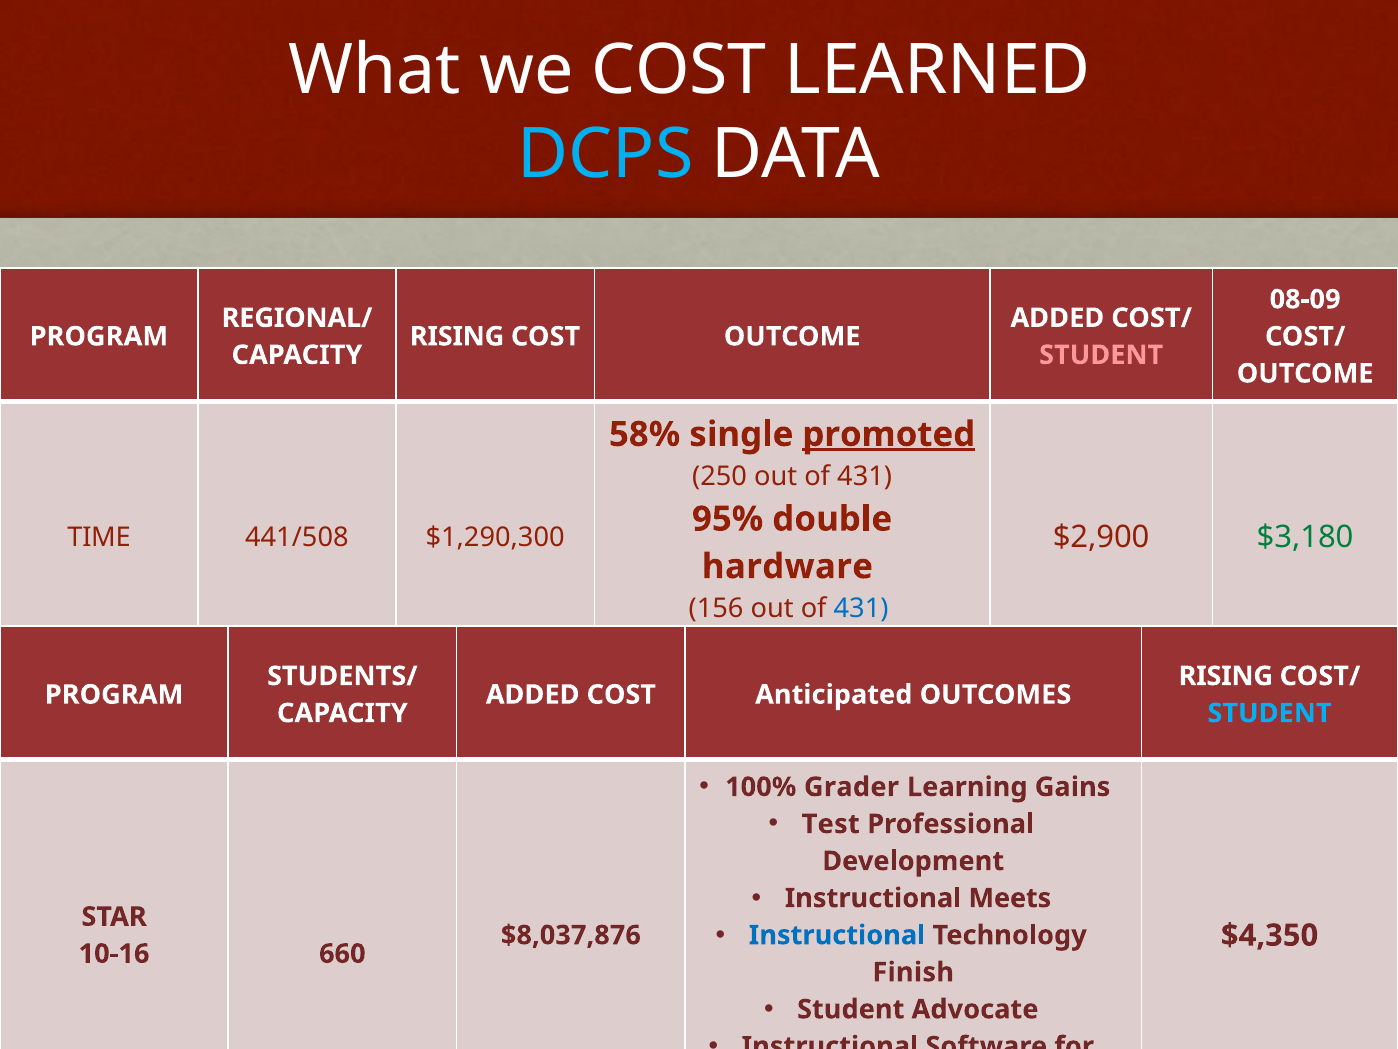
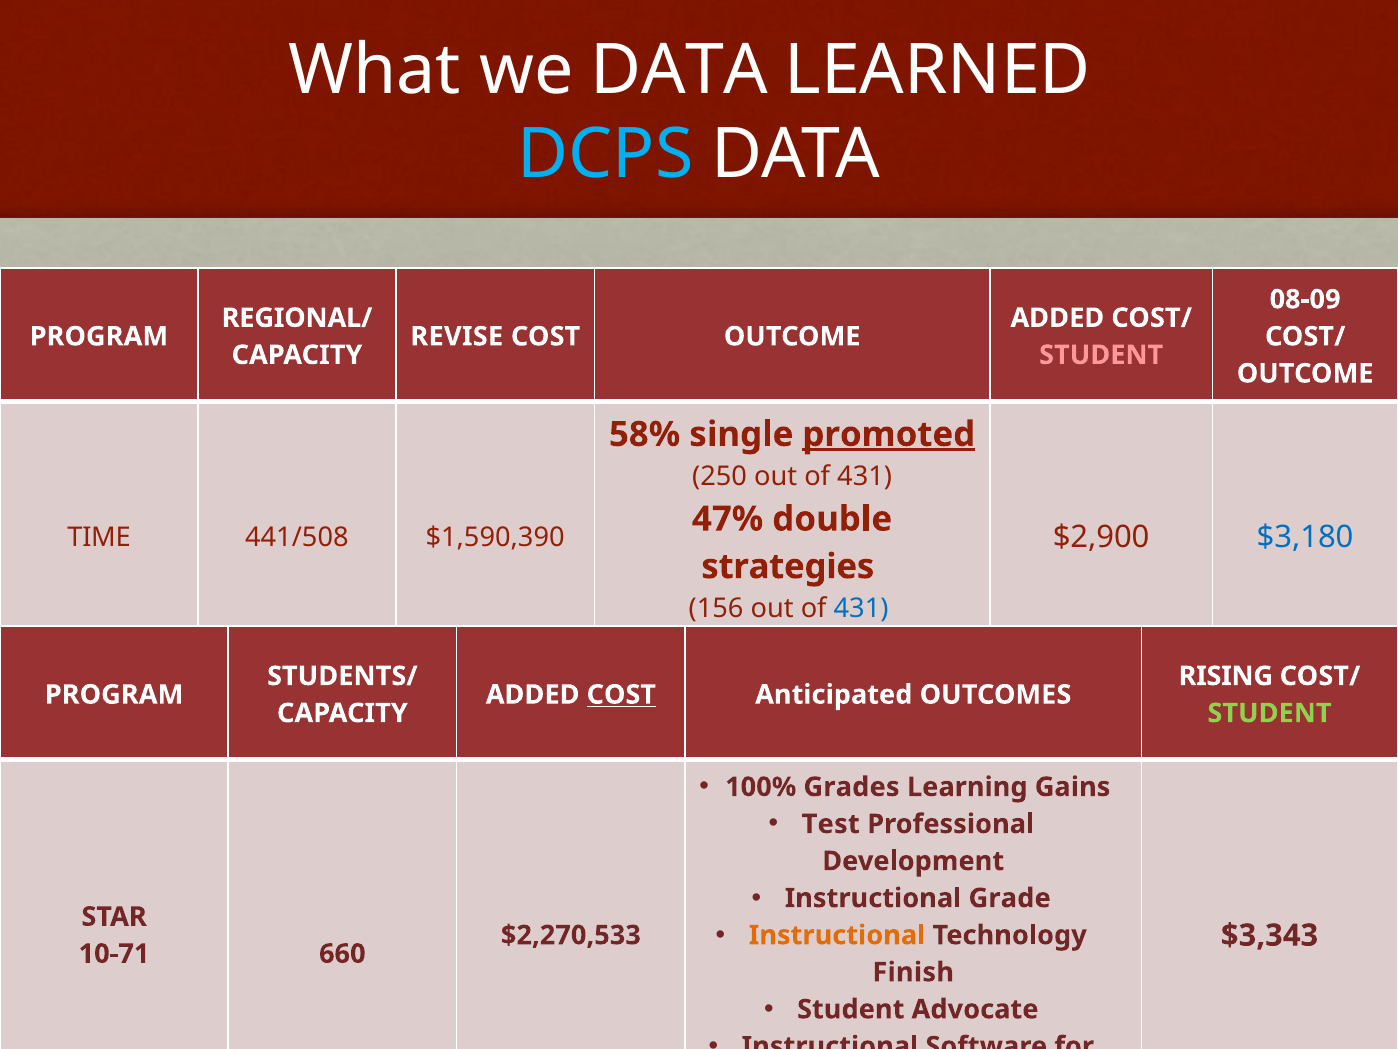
we COST: COST -> DATA (679, 71)
RISING: RISING -> REVISE (457, 336)
95%: 95% -> 47% (728, 519)
$3,180 colour: green -> blue (1305, 537)
$1,290,300: $1,290,300 -> $1,590,390 (495, 537)
hardware: hardware -> strategies (788, 566)
COST underline: none -> present (621, 694)
STUDENT colour: light blue -> light green (1270, 713)
Grader: Grader -> Grades (852, 787)
Meets: Meets -> Grade (1010, 898)
Instructional colour: blue -> orange (837, 935)
$4,350: $4,350 -> $3,343 (1270, 935)
$8,037,876: $8,037,876 -> $2,270,533 (571, 935)
10-16: 10-16 -> 10-71 (114, 953)
